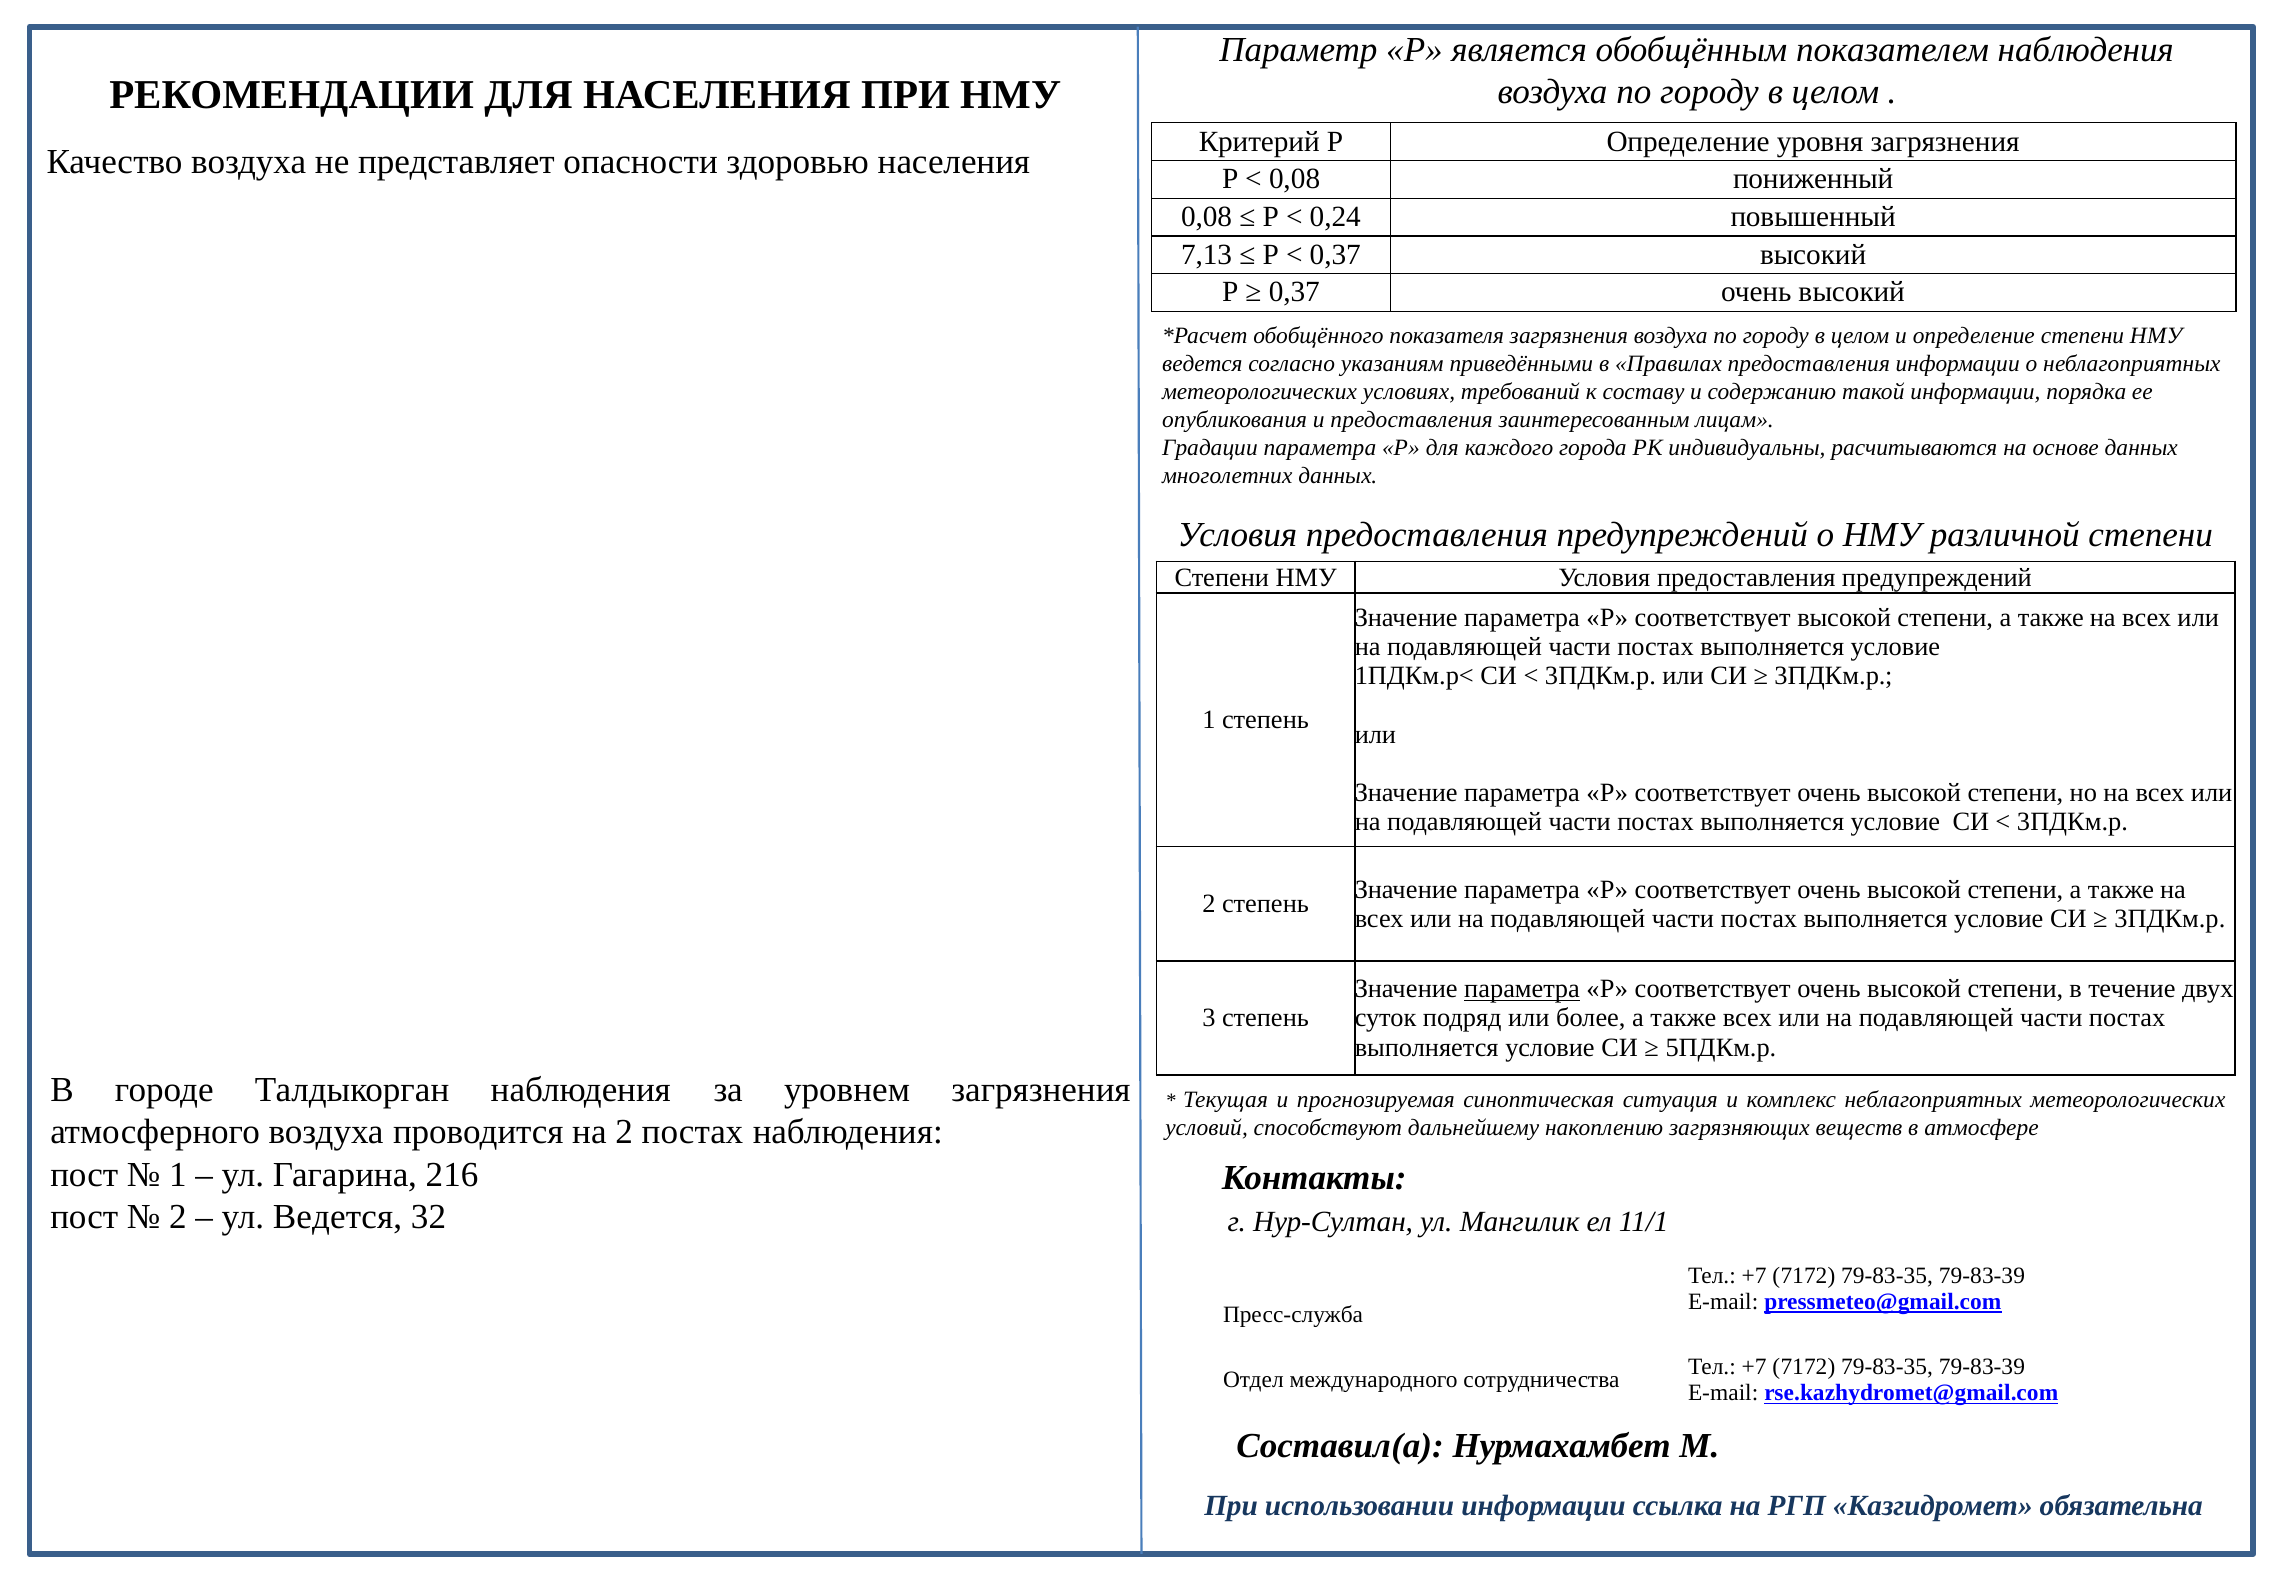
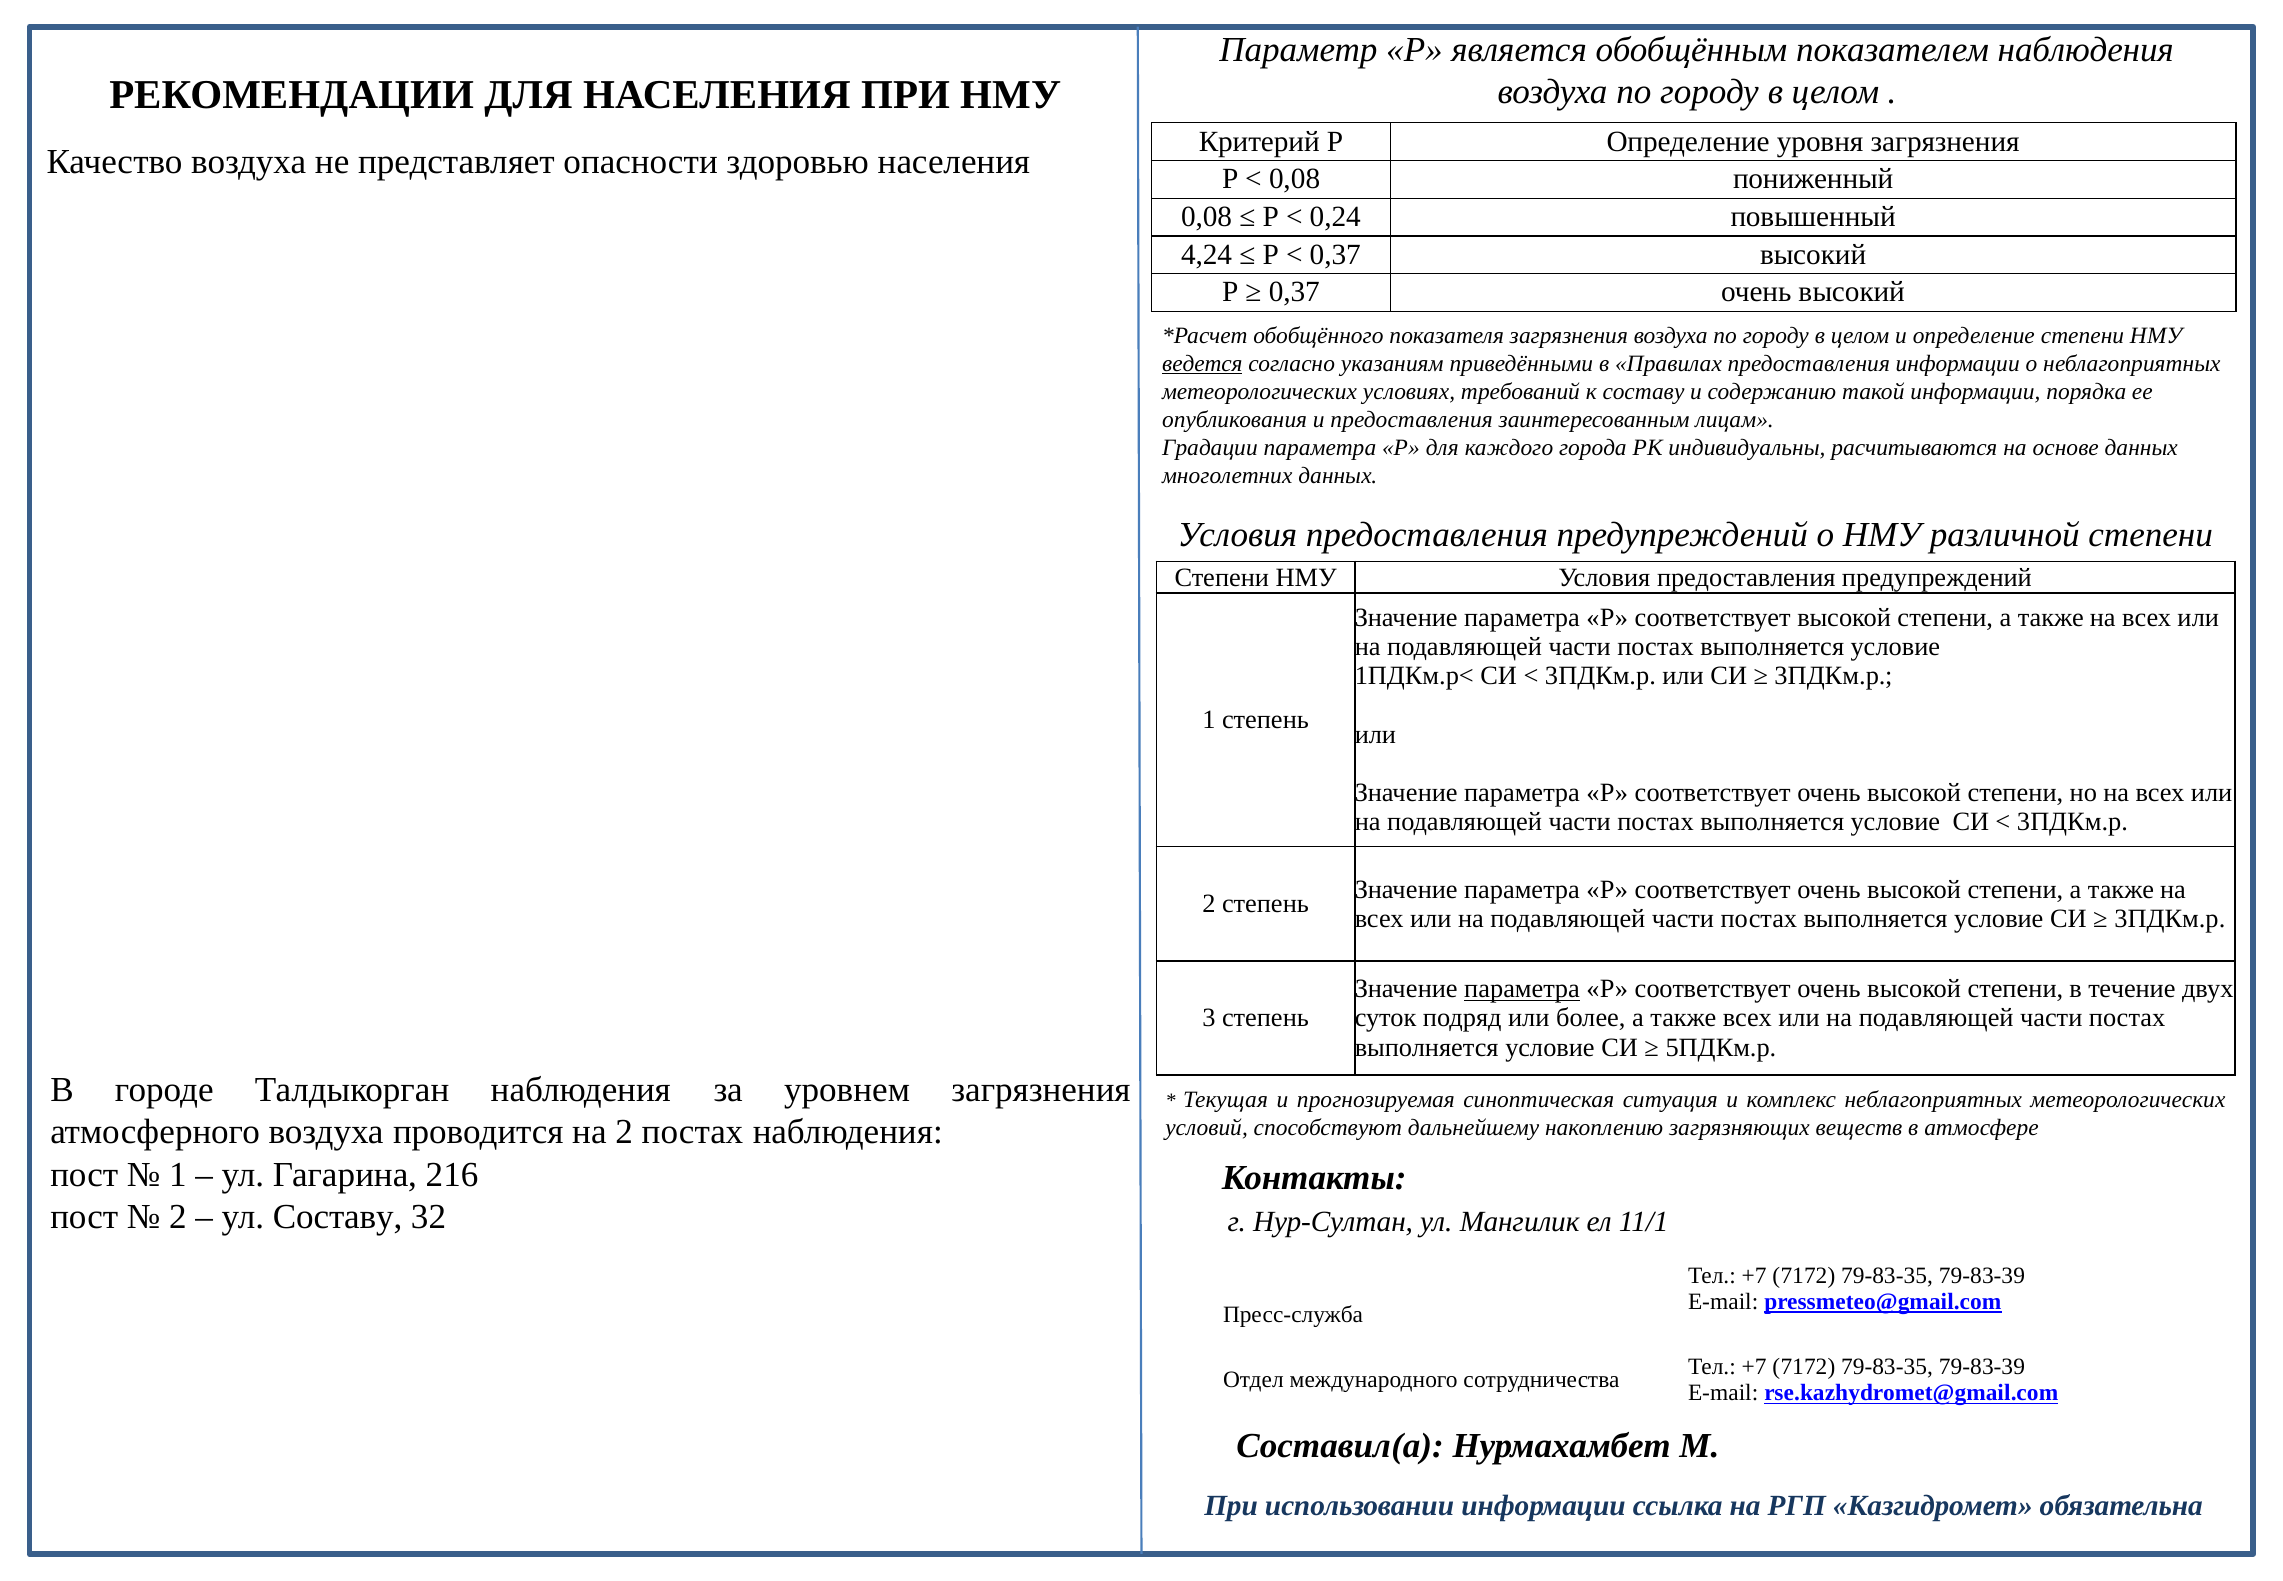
7,13: 7,13 -> 4,24 (1207, 254)
ведется underline: none -> present (1202, 363)
ул Ведется: Ведется -> Составу (338, 1216)
